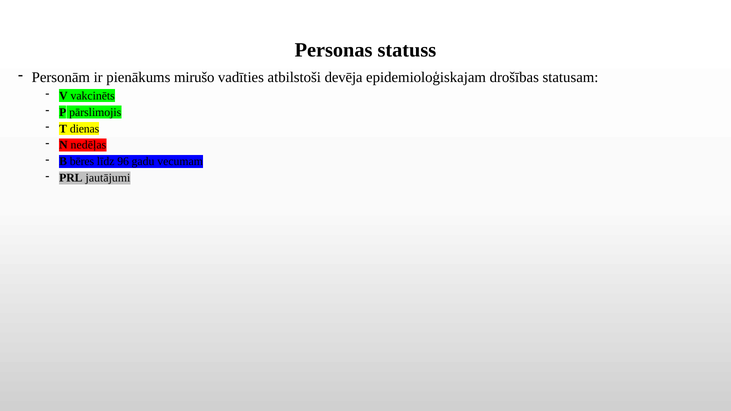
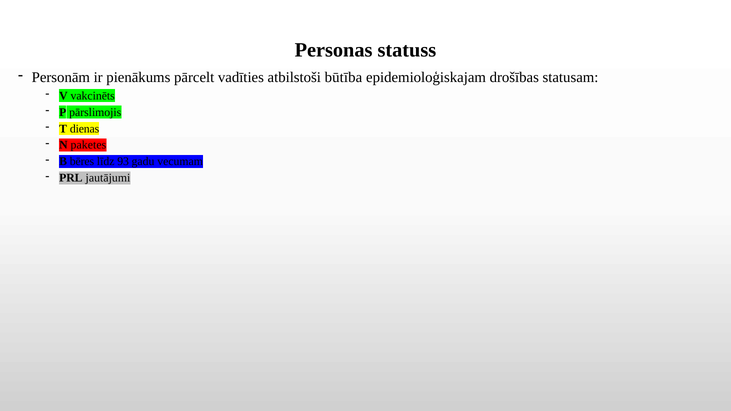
mirušo: mirušo -> pārcelt (194, 78)
devēja: devēja -> būtība (343, 78)
nedēļas: nedēļas -> paketes (88, 145)
96: 96 -> 93 (123, 162)
